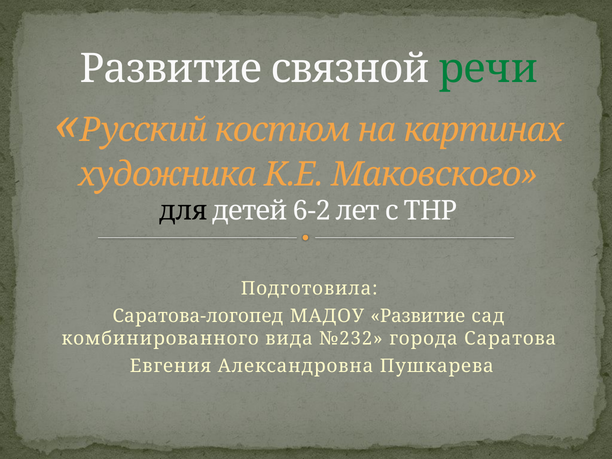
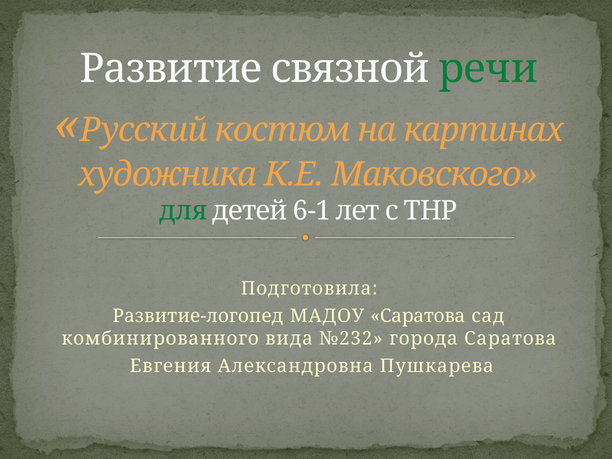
для colour: black -> green (183, 211)
6-2: 6-2 -> 6-1 (312, 211)
Саратова-логопед: Саратова-логопед -> Развитие-логопед (198, 316)
МАДОУ Развитие: Развитие -> Саратова (418, 316)
